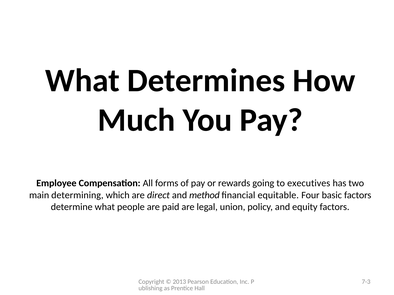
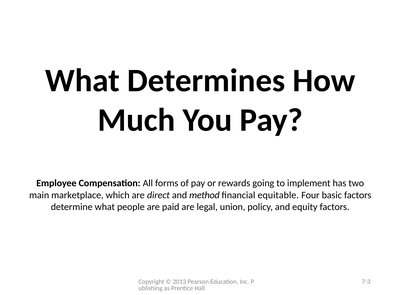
executives: executives -> implement (309, 184)
determining: determining -> marketplace (77, 195)
